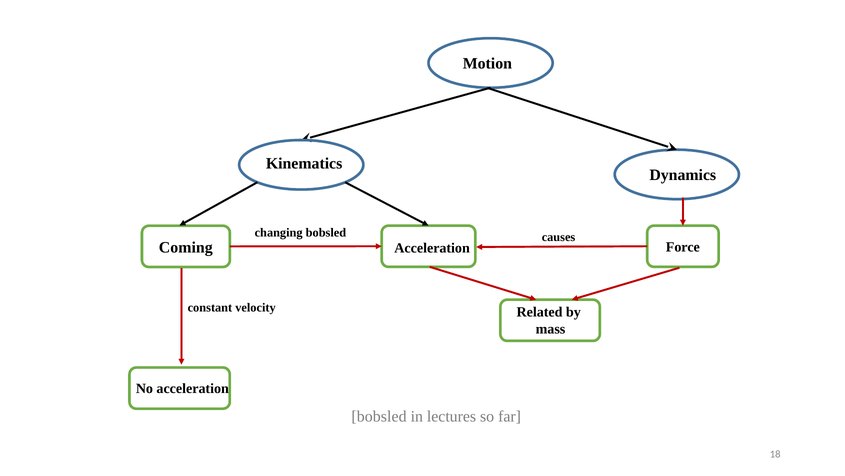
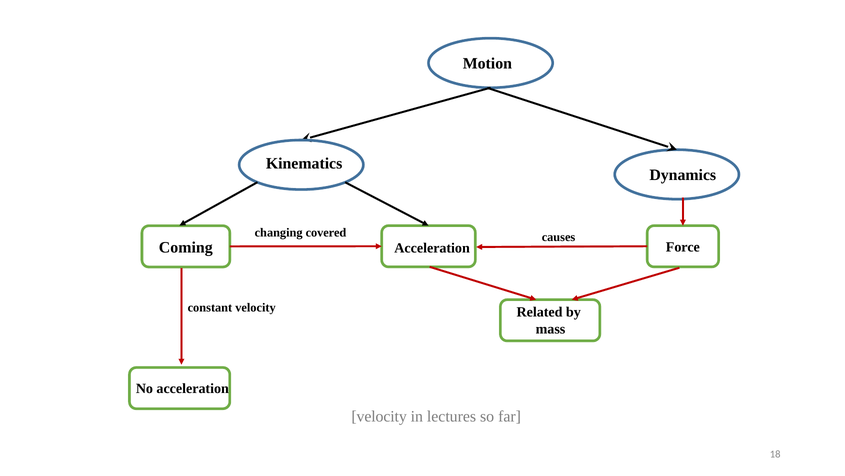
changing bobsled: bobsled -> covered (326, 232)
bobsled: bobsled -> velocity (379, 416)
